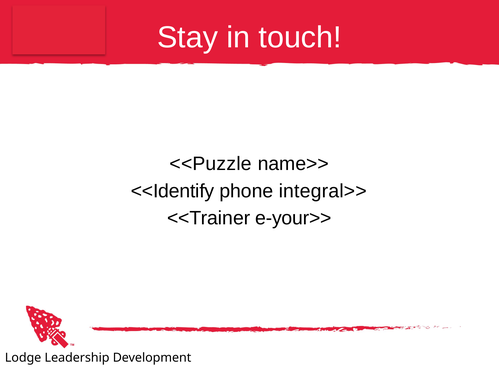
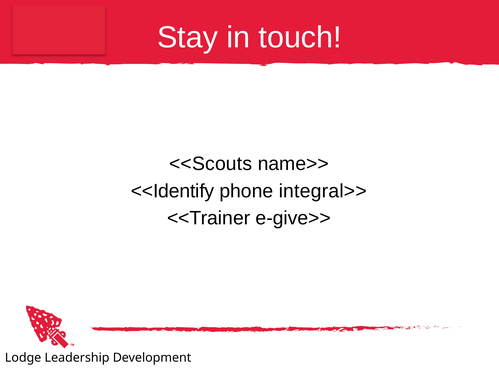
<<Puzzle: <<Puzzle -> <<Scouts (211, 164)
e-your>>: e-your>> -> e-give>> (293, 218)
